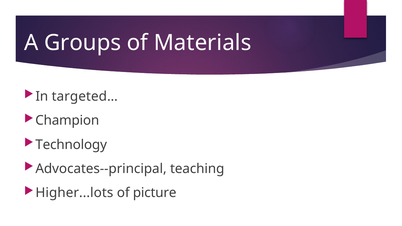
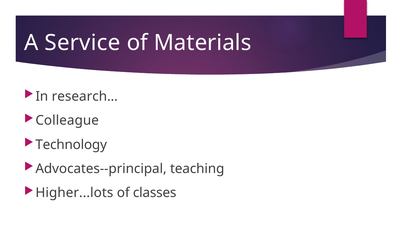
Groups: Groups -> Service (82, 43)
targeted…: targeted… -> research… (85, 96)
Champion: Champion -> Colleague (67, 121)
picture: picture -> classes (155, 193)
